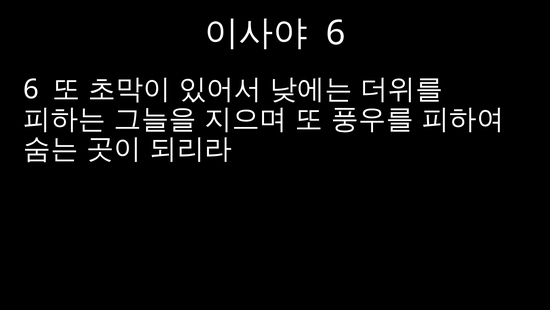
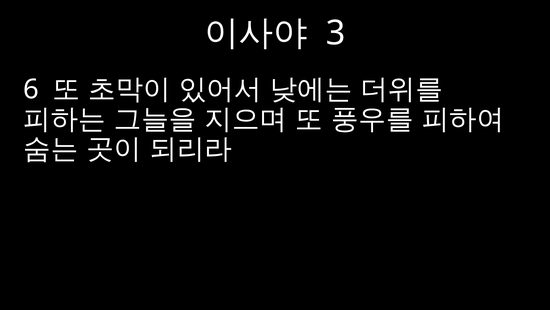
6: 6 -> 3 (336, 33)
